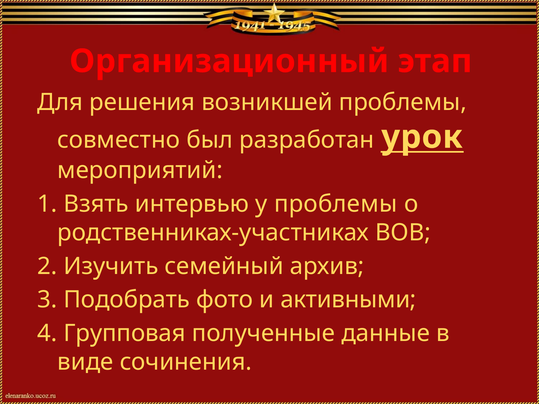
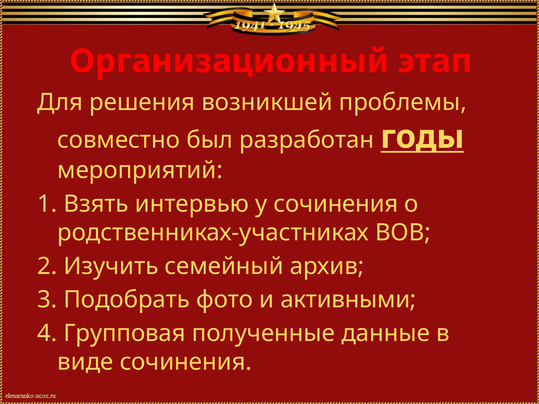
урок: урок -> годы (422, 137)
у проблемы: проблемы -> сочинения (336, 204)
